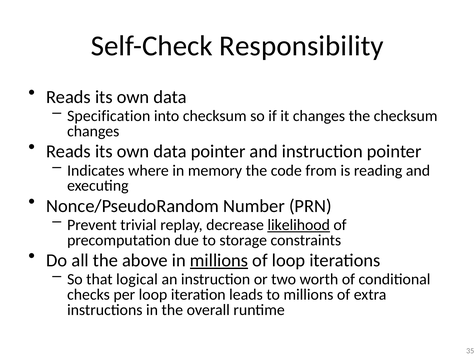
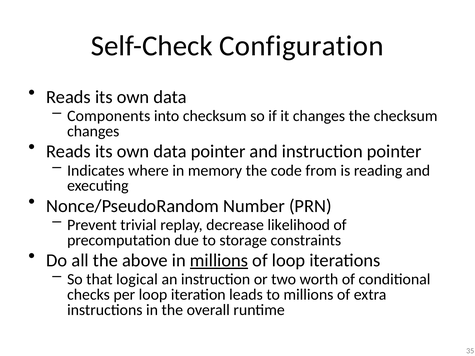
Responsibility: Responsibility -> Configuration (301, 46)
Specification: Specification -> Components (109, 116)
likelihood underline: present -> none (299, 225)
